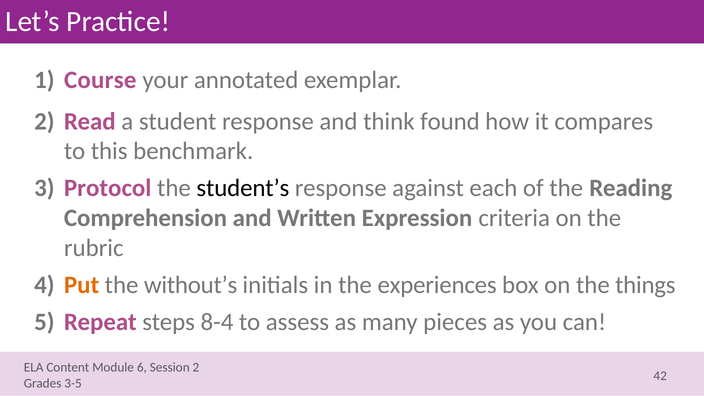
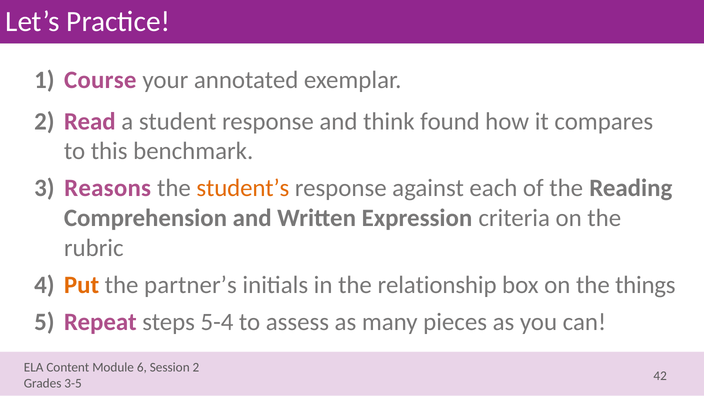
Protocol: Protocol -> Reasons (108, 188)
student’s colour: black -> orange (243, 188)
without’s: without’s -> partner’s (190, 285)
experiences: experiences -> relationship (437, 285)
8-4: 8-4 -> 5-4 (217, 322)
